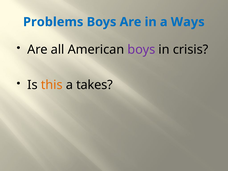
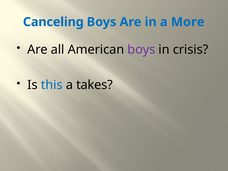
Problems: Problems -> Canceling (53, 22)
Ways: Ways -> More (188, 22)
this colour: orange -> blue (52, 85)
